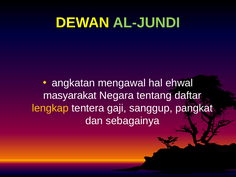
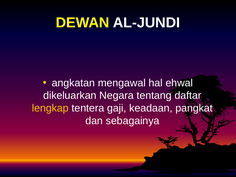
AL-JUNDI colour: light green -> white (147, 23)
masyarakat: masyarakat -> dikeluarkan (70, 96)
sanggup: sanggup -> keadaan (151, 108)
